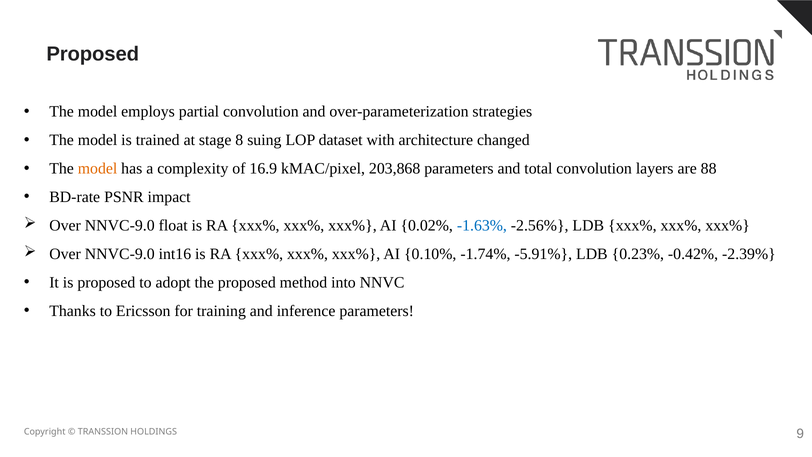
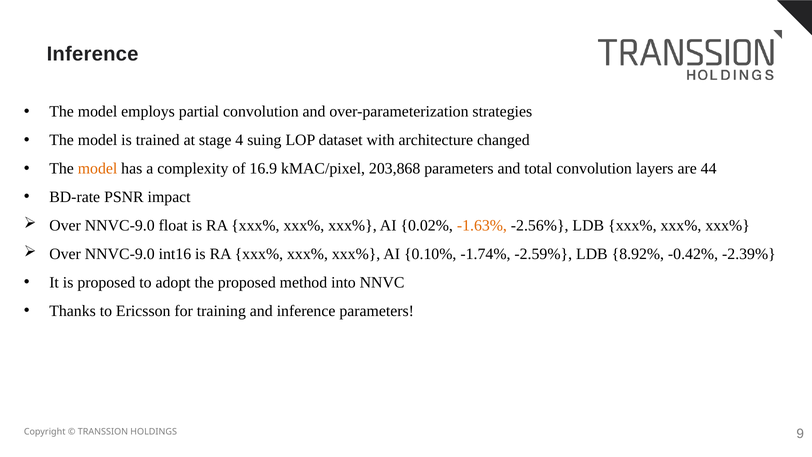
Proposed: Proposed -> Inference (93, 54)
8: 8 -> 4 (239, 140)
88: 88 -> 44 (709, 169)
-1.63% colour: blue -> orange (482, 225)
-5.91%: -5.91% -> -2.59% (543, 254)
0.23%: 0.23% -> 8.92% (638, 254)
